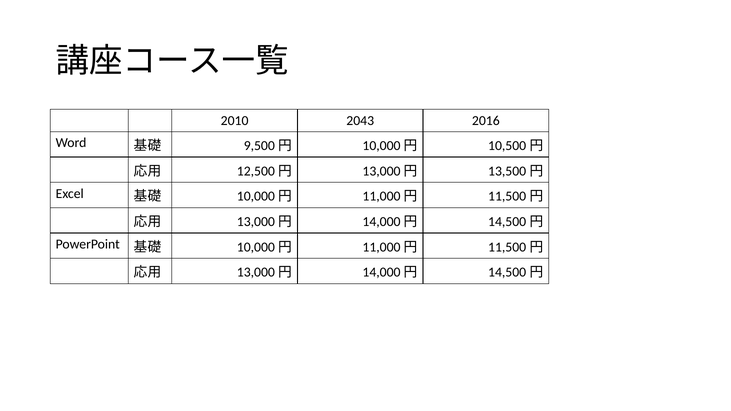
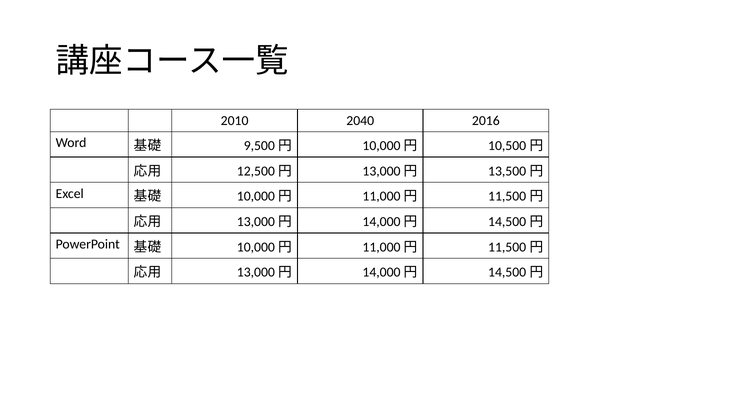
2043: 2043 -> 2040 (360, 121)
